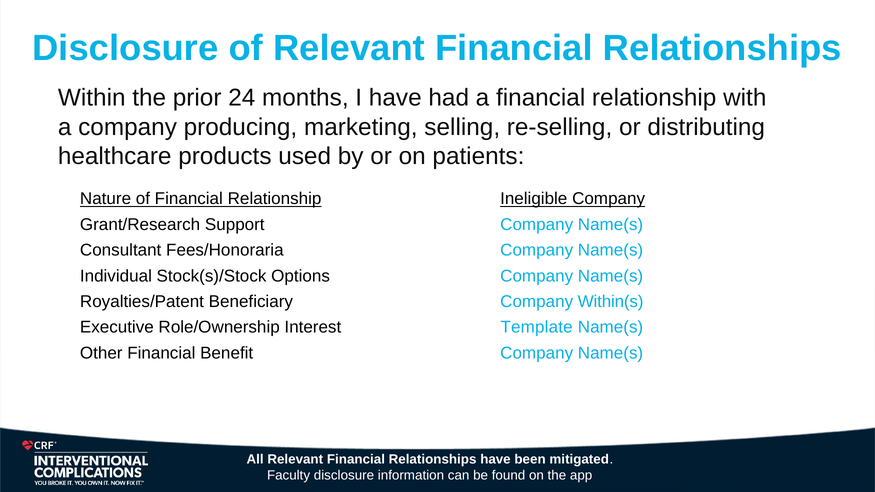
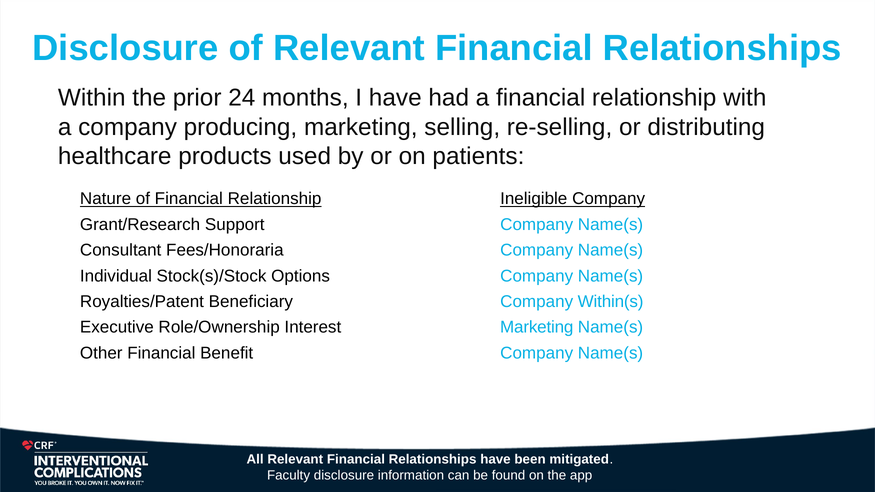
Interest Template: Template -> Marketing (537, 327)
